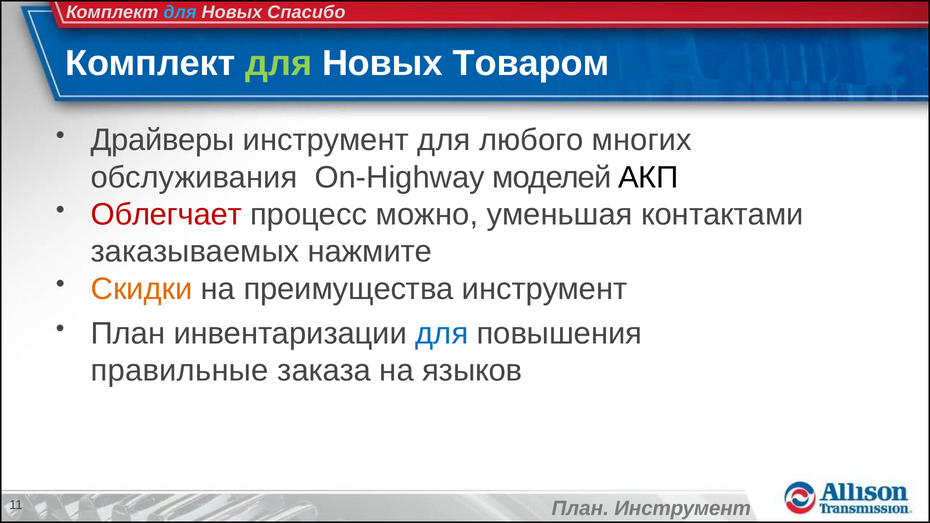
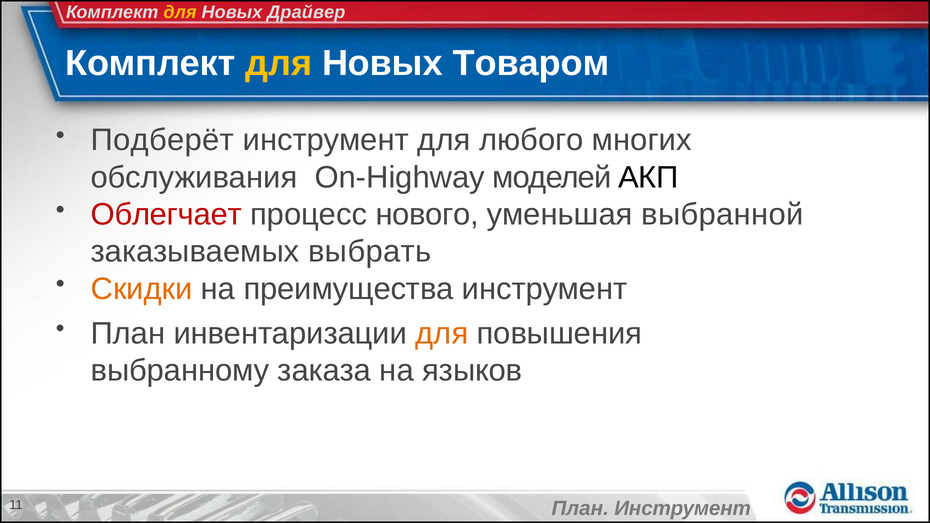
для colour: light blue -> yellow (180, 12)
Спасибо: Спасибо -> Драйвер (306, 12)
для colour: light green -> yellow (279, 63)
Драйверы: Драйверы -> Подберёт (162, 140)
можно: можно -> нового (427, 215)
контактами: контактами -> выбранной (722, 215)
нажмите: нажмите -> выбрать (370, 252)
для colour: blue -> orange (442, 334)
правильные: правильные -> выбранному (180, 371)
